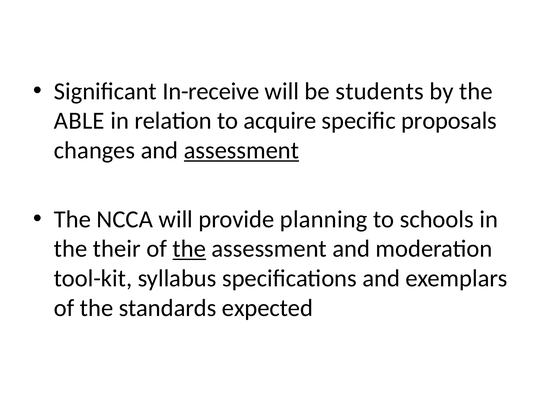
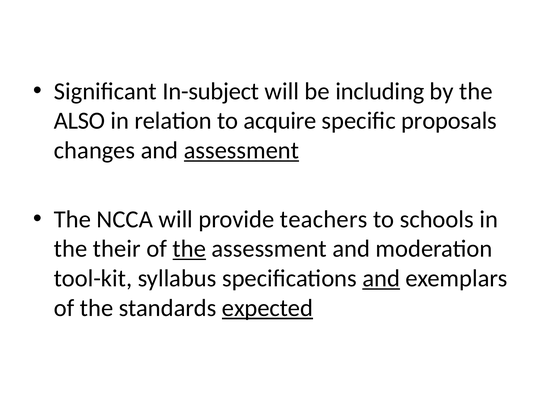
In-receive: In-receive -> In-subject (211, 91)
students: students -> including (380, 91)
ABLE: ABLE -> ALSO (80, 121)
planning: planning -> teachers (324, 219)
and underline: none -> present (381, 278)
expected underline: none -> present (267, 308)
